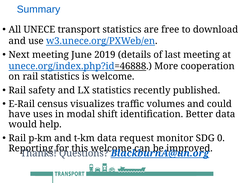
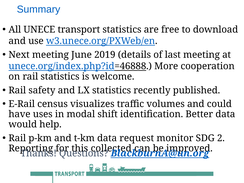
0: 0 -> 2 (221, 138)
welcome: welcome -> collected (111, 148)
